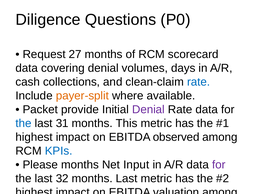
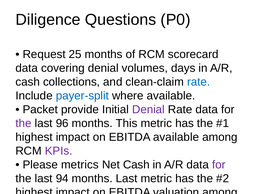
27: 27 -> 25 (75, 54)
payer-split colour: orange -> blue (82, 96)
the colour: blue -> purple (23, 123)
31: 31 -> 96 (62, 123)
EBITDA observed: observed -> available (176, 137)
KPIs colour: blue -> purple (59, 151)
Please months: months -> metrics (80, 165)
Net Input: Input -> Cash (136, 165)
32: 32 -> 94 (62, 179)
